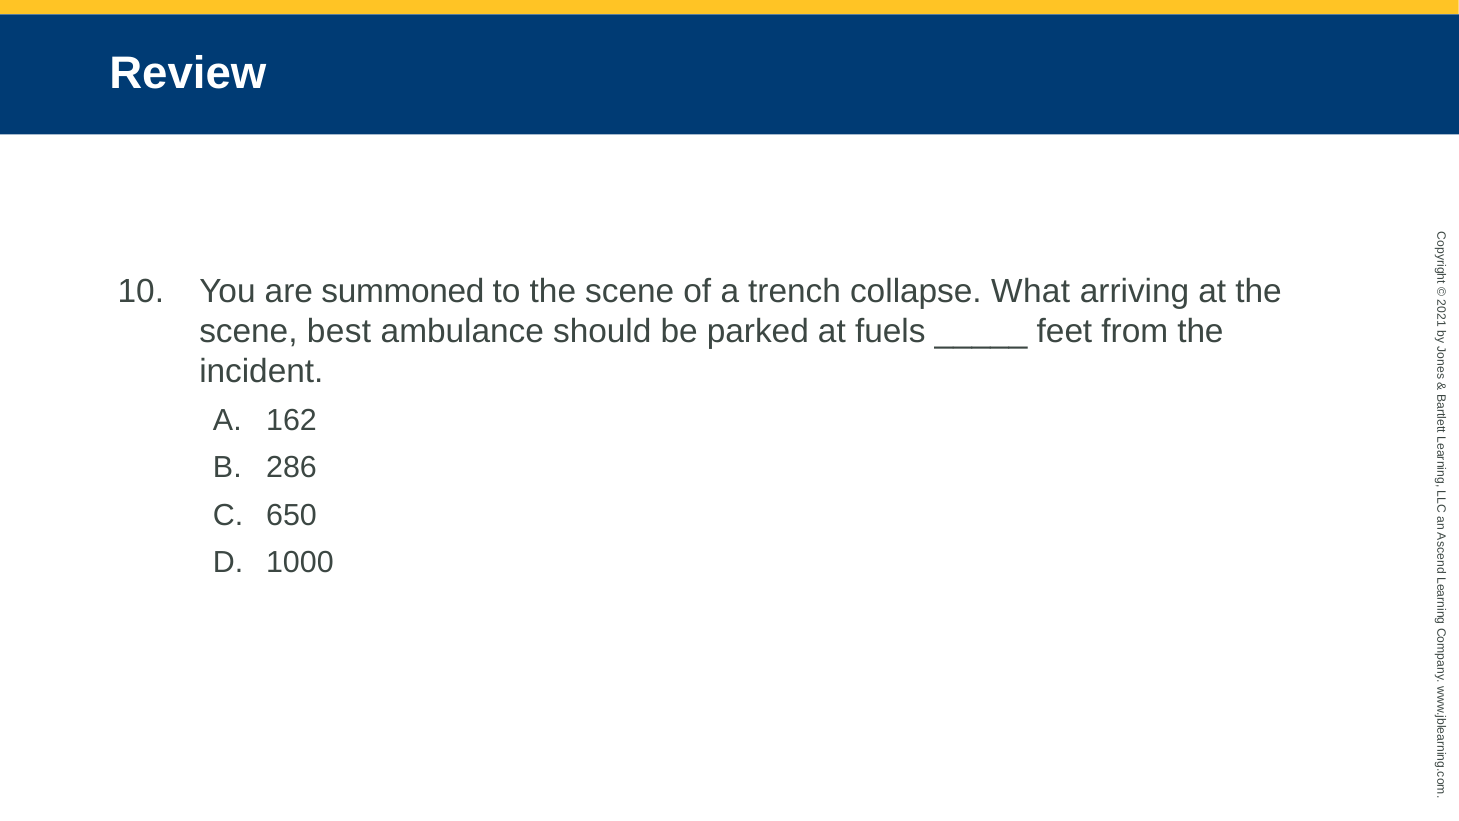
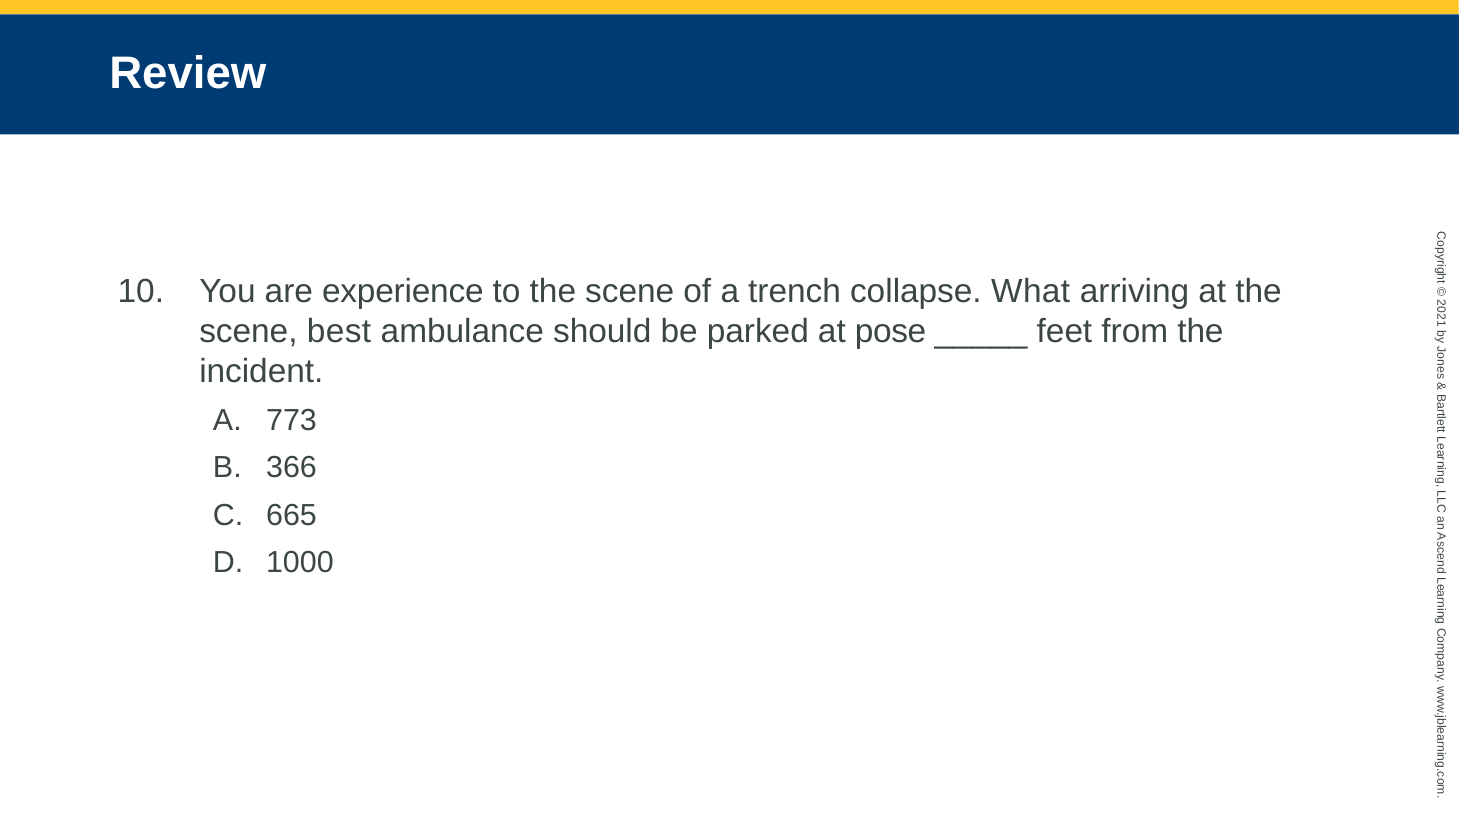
summoned: summoned -> experience (403, 292)
fuels: fuels -> pose (890, 332)
162: 162 -> 773 (292, 421)
286: 286 -> 366 (292, 468)
650: 650 -> 665 (292, 515)
